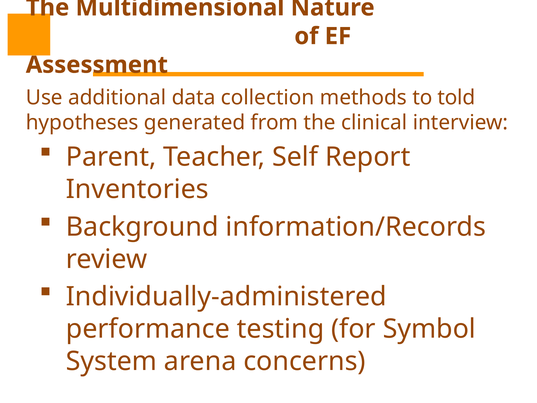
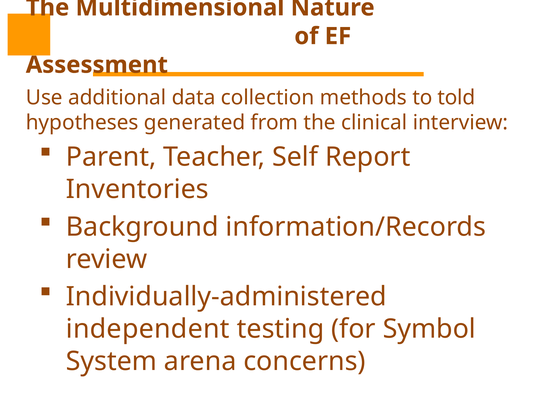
performance: performance -> independent (148, 329)
